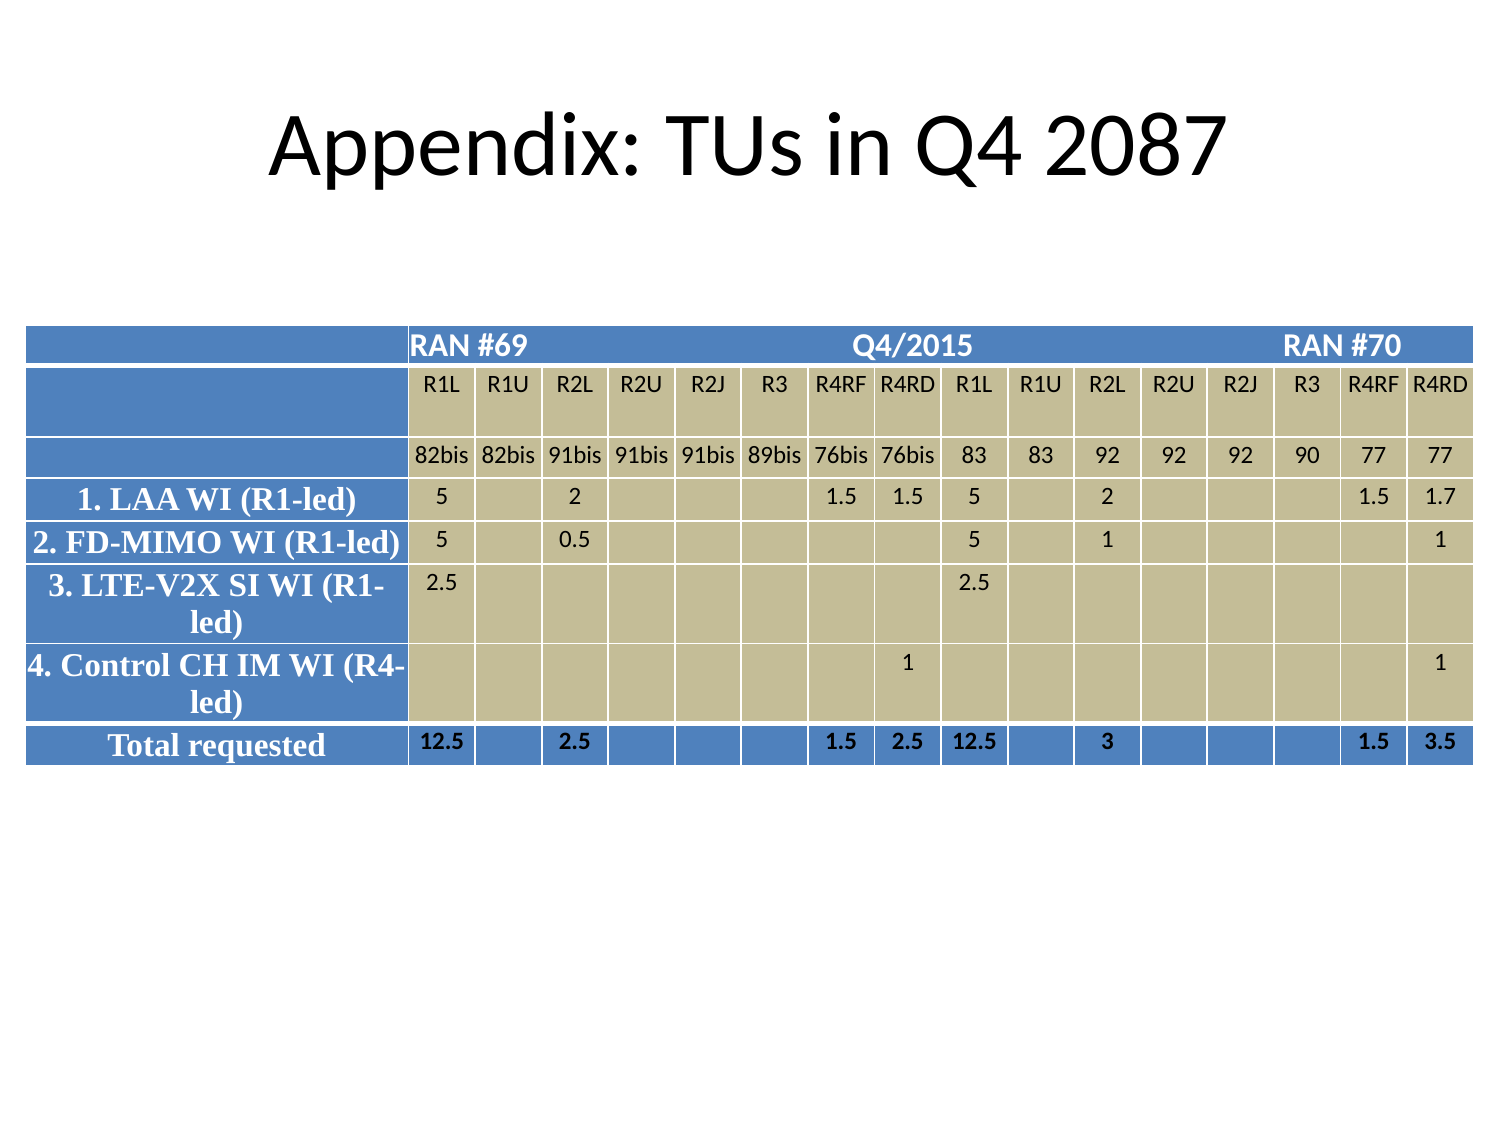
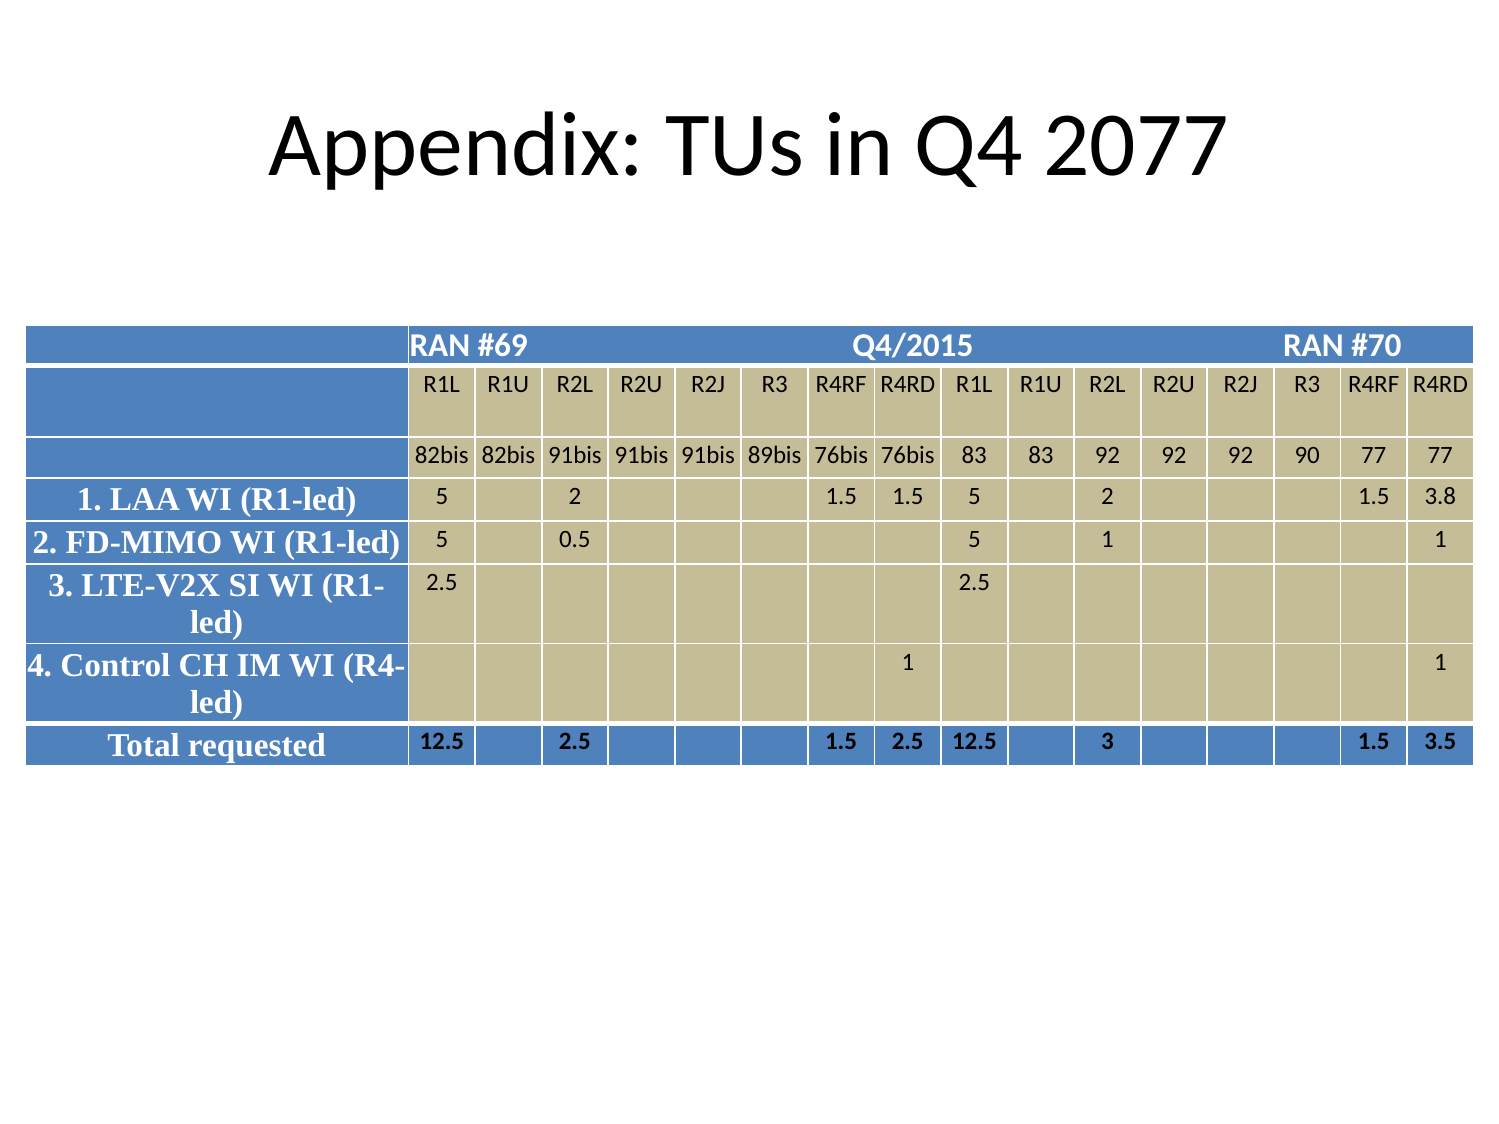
2087: 2087 -> 2077 (1136, 145)
1.7: 1.7 -> 3.8 (1440, 497)
